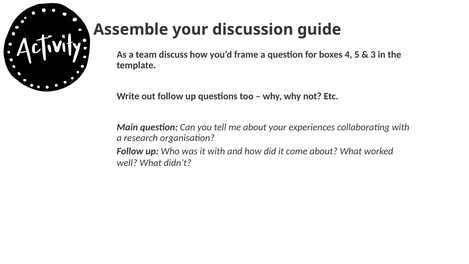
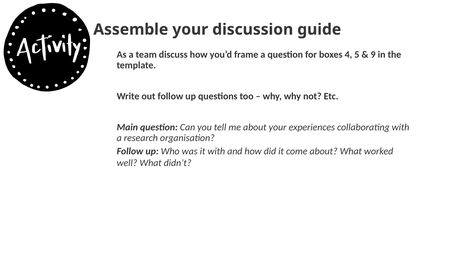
3: 3 -> 9 (373, 55)
